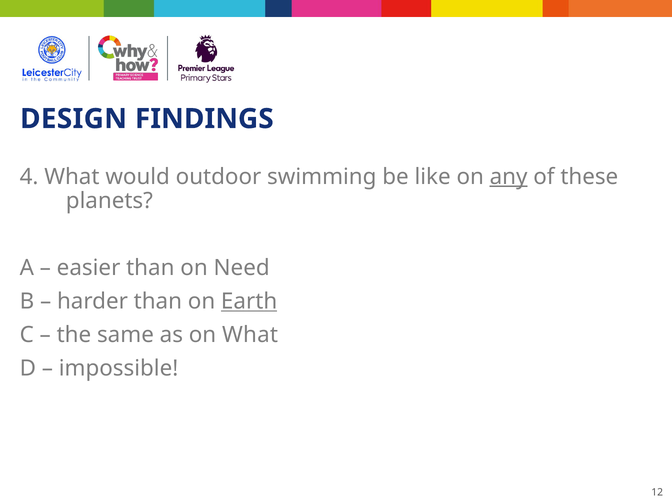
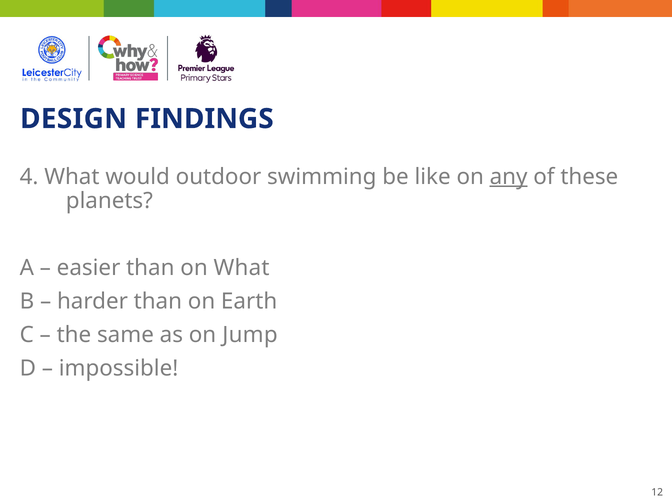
on Need: Need -> What (242, 268)
Earth underline: present -> none (249, 301)
on What: What -> Jump (250, 335)
